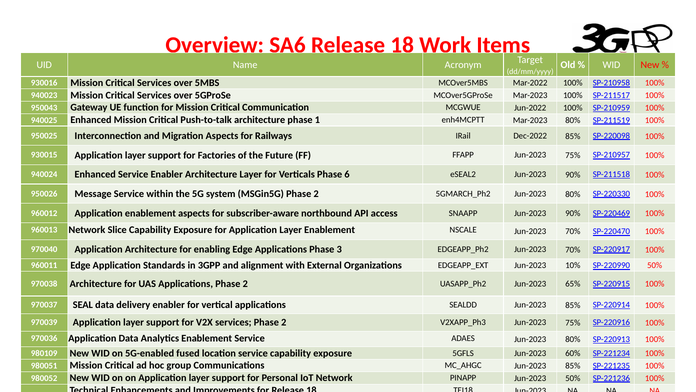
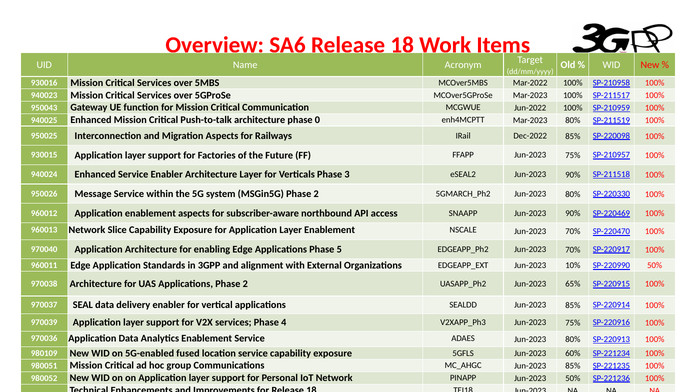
phase 1: 1 -> 0 (317, 120)
Phase 6: 6 -> 3 (347, 174)
Phase 3: 3 -> 5 (339, 249)
services Phase 2: 2 -> 4 (284, 322)
